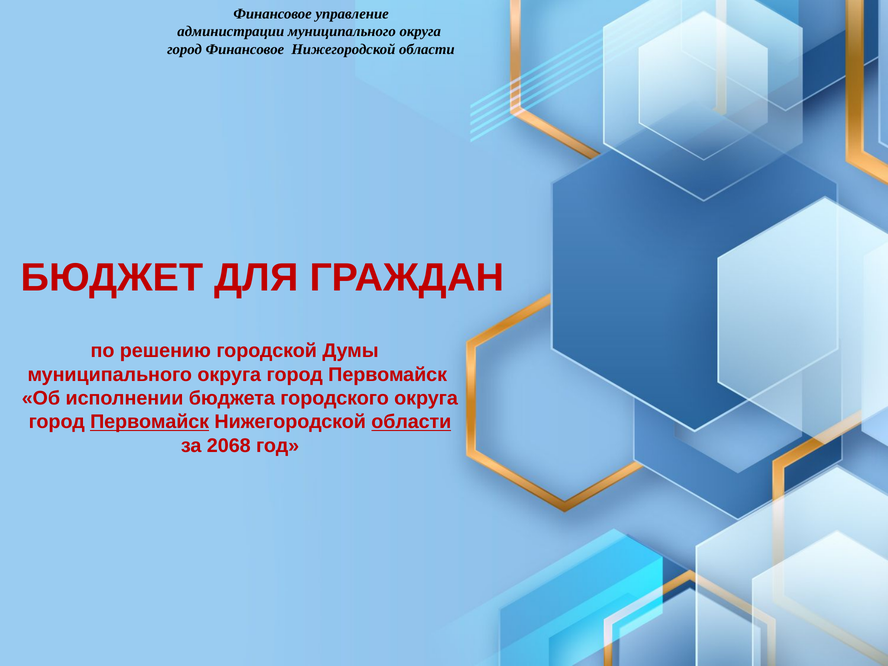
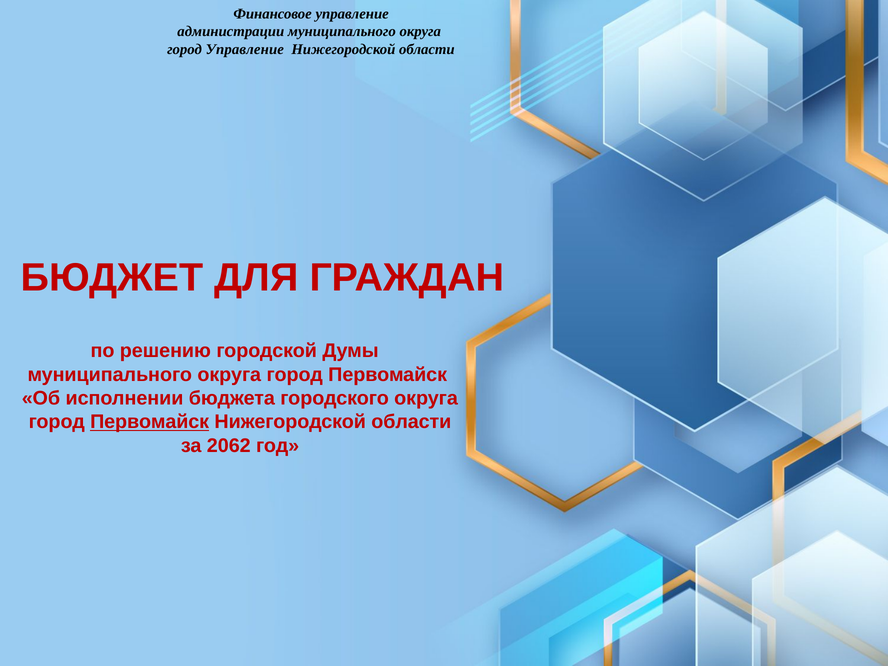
город Финансовое: Финансовое -> Управление (245, 49)
области underline: present -> none (411, 422)
2068: 2068 -> 2062 (229, 446)
